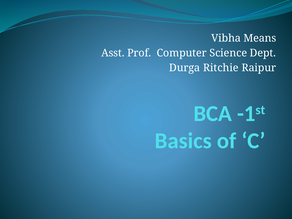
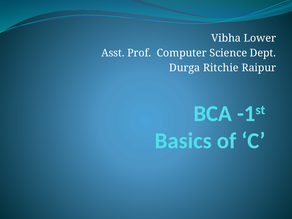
Means: Means -> Lower (260, 38)
